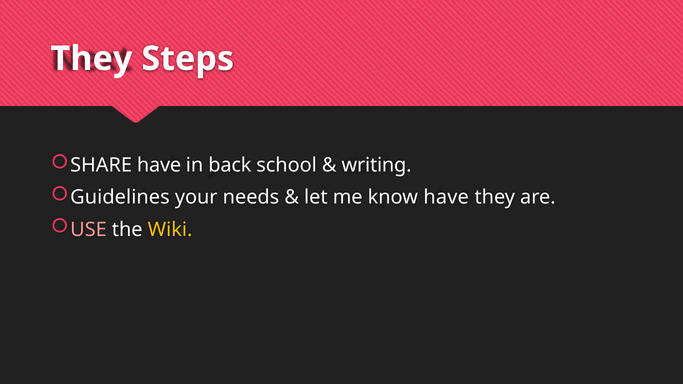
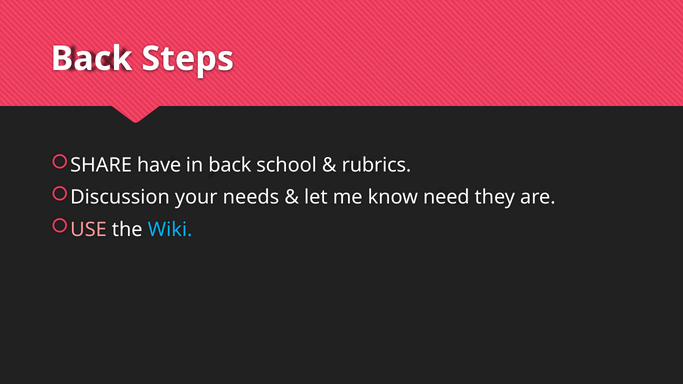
They: They -> Back (92, 59)
writing: writing -> rubrics (377, 165)
Guidelines: Guidelines -> Discussion (120, 197)
know have: have -> need (446, 197)
Wiki colour: yellow -> light blue (170, 230)
